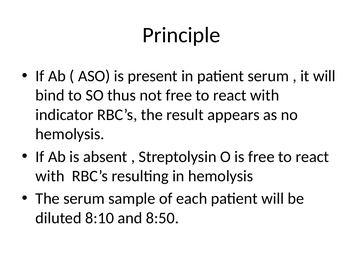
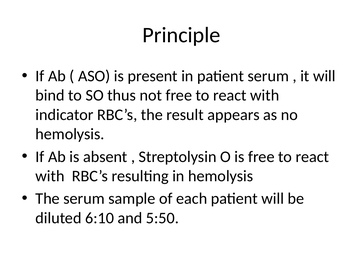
8:10: 8:10 -> 6:10 (100, 218)
8:50: 8:50 -> 5:50 (162, 218)
